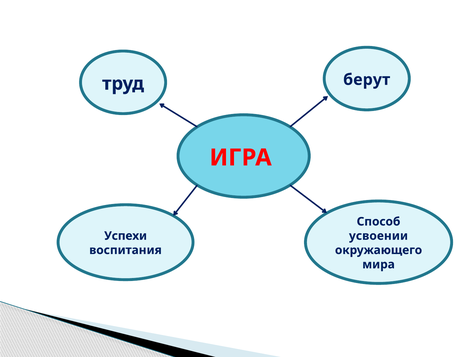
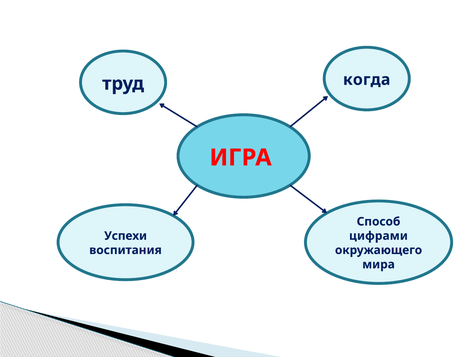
берут: берут -> когда (367, 80)
усвоении: усвоении -> цифрами (378, 236)
